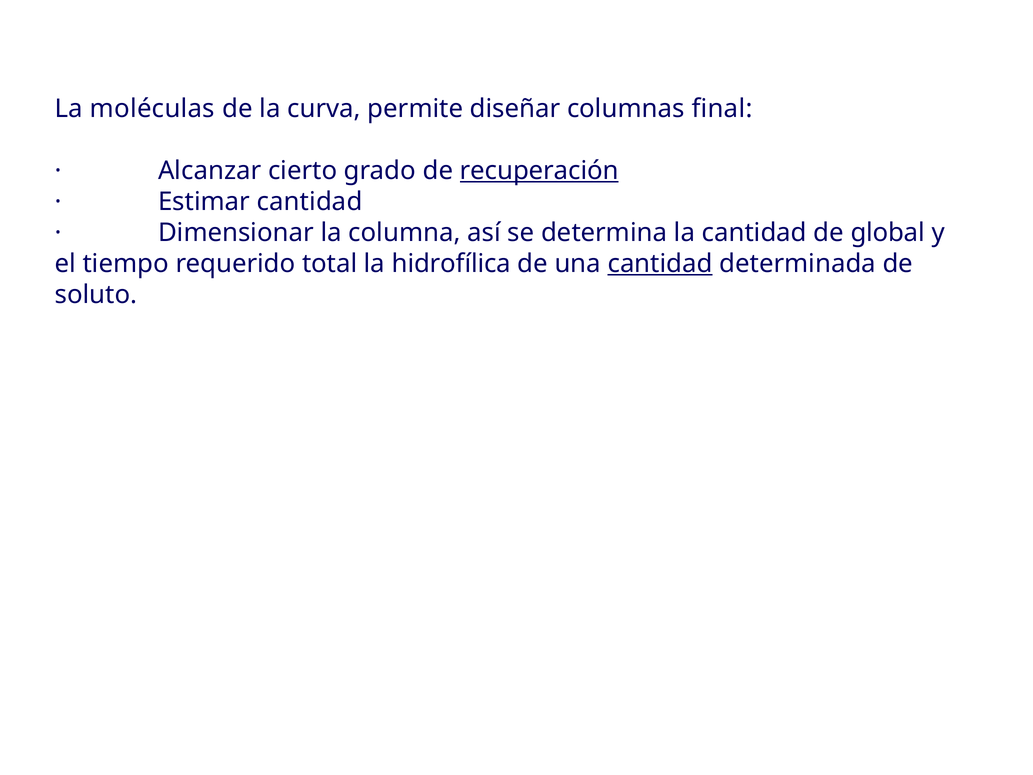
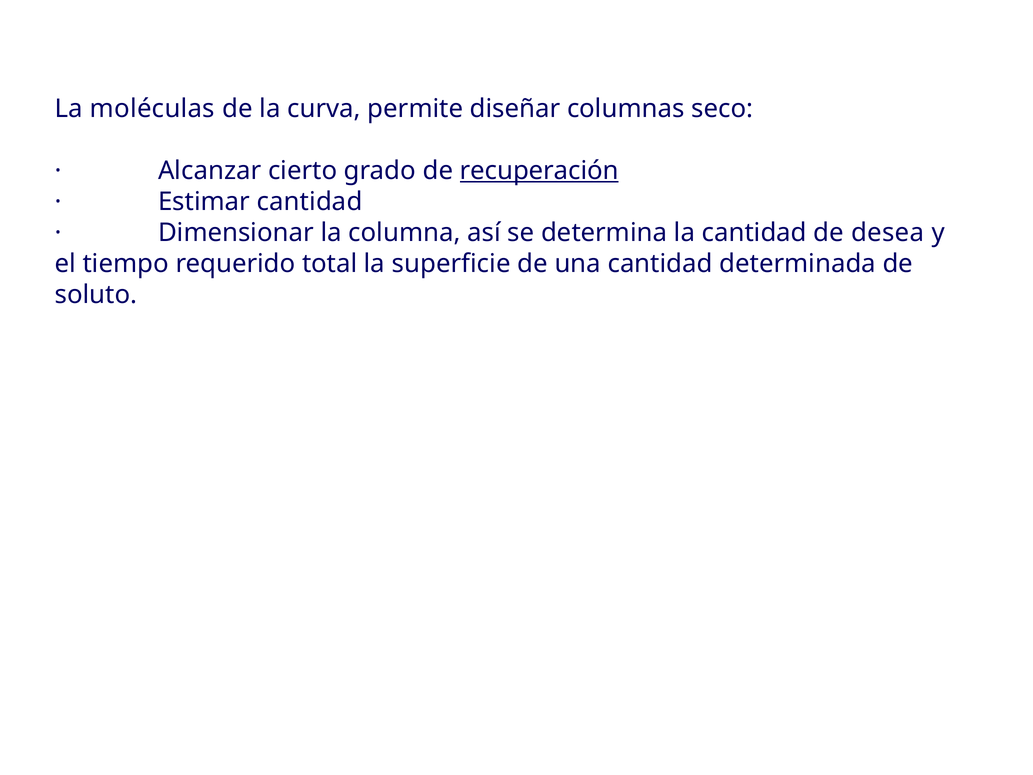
final: final -> seco (722, 109)
global: global -> desea (888, 233)
hidrofílica: hidrofílica -> superficie (451, 264)
cantidad underline: present -> none (660, 264)
